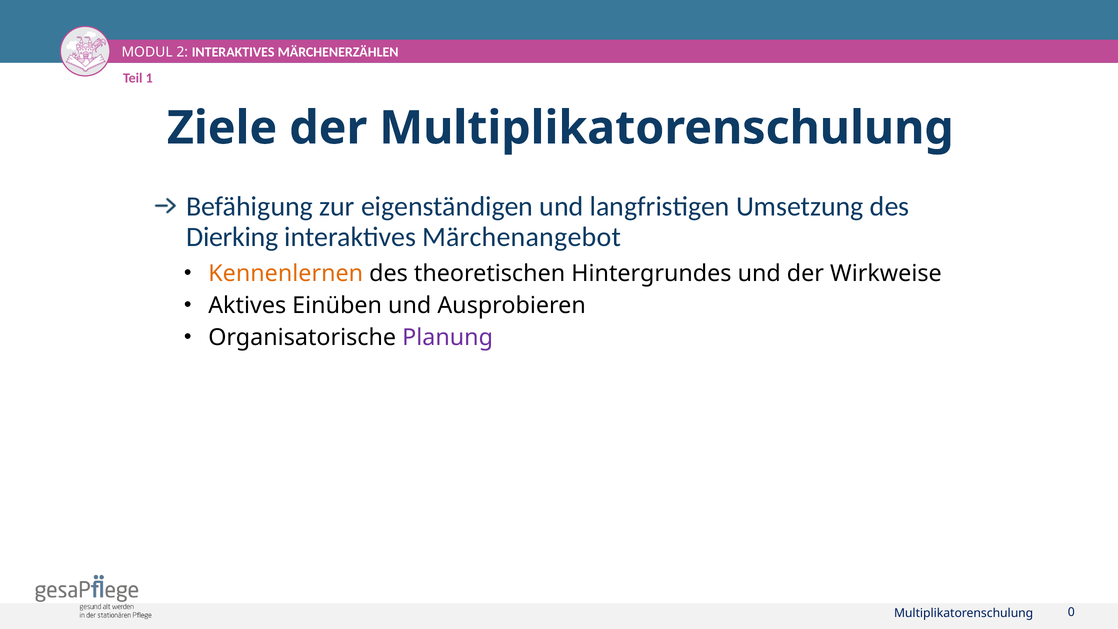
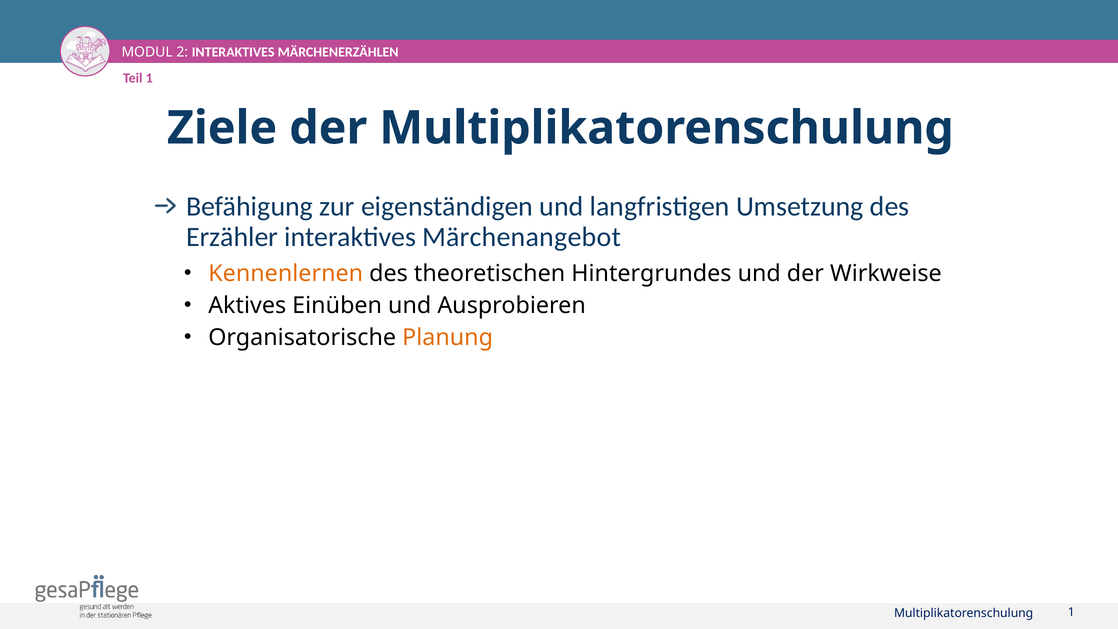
Dierking: Dierking -> Erzähler (232, 237)
Planung colour: purple -> orange (448, 338)
Multiplikatorenschulung 0: 0 -> 1 (1071, 612)
